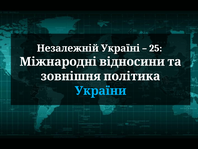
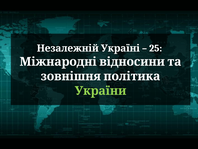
України colour: light blue -> light green (101, 91)
